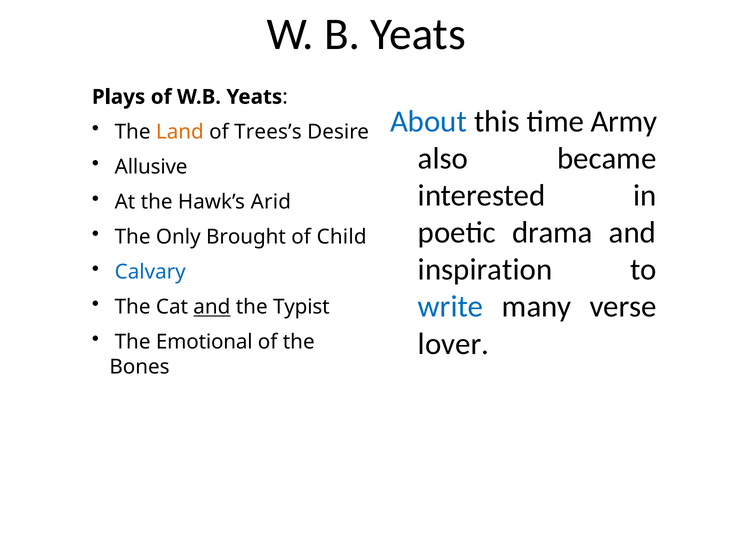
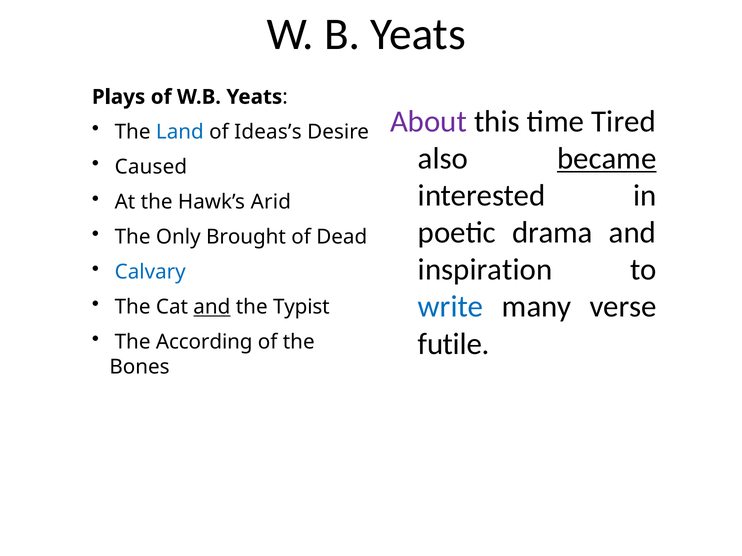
About colour: blue -> purple (429, 122)
Army: Army -> Tired (624, 122)
Land colour: orange -> blue (180, 132)
Trees’s: Trees’s -> Ideas’s (268, 132)
became underline: none -> present (607, 159)
Allusive: Allusive -> Caused (151, 167)
Child: Child -> Dead (342, 237)
Emotional: Emotional -> According (204, 342)
lover: lover -> futile (454, 344)
